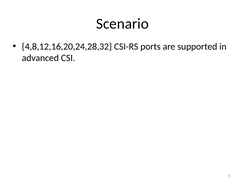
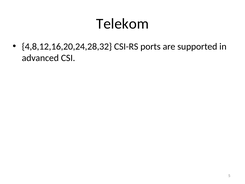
Scenario: Scenario -> Telekom (122, 24)
